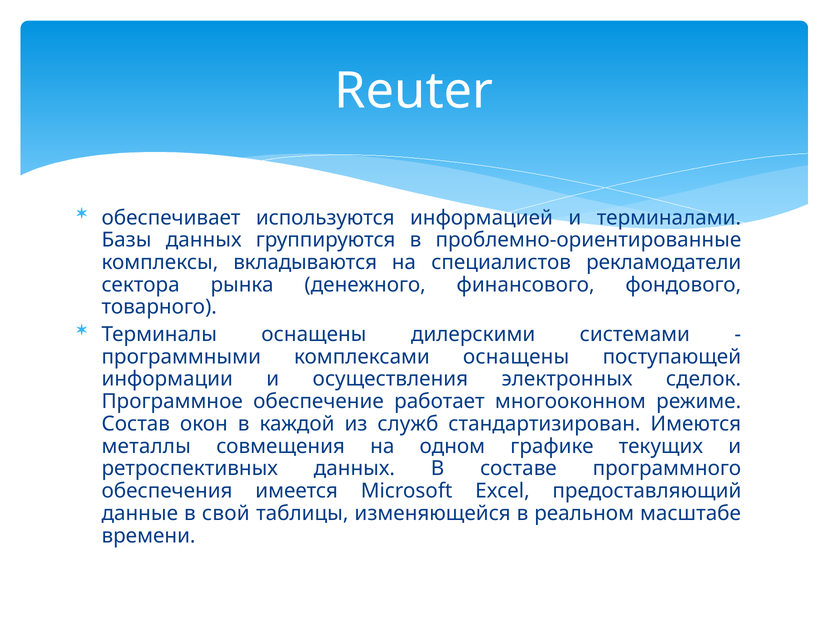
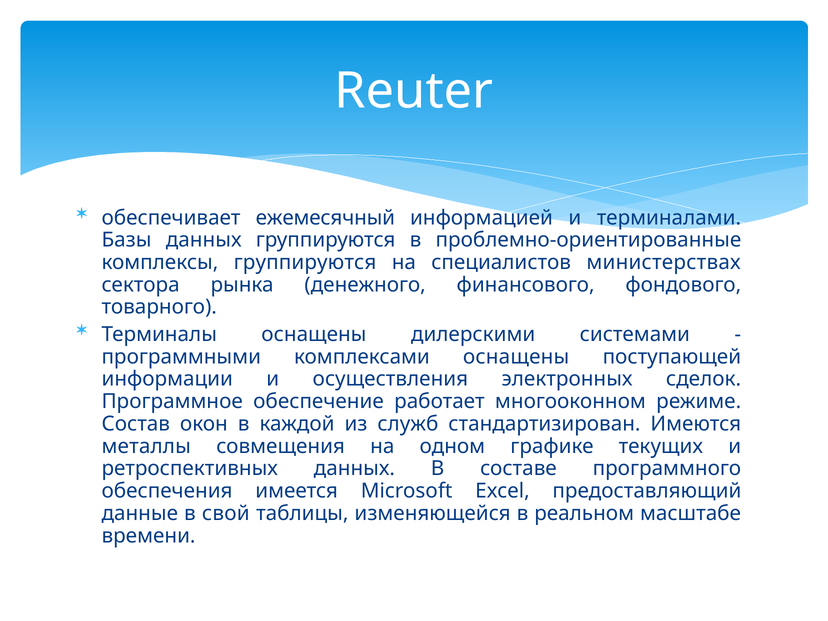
используются: используются -> ежемесячный (325, 218)
комплексы вкладываются: вкладываются -> группируются (305, 262)
рекламодатели: рекламодатели -> министерствах (664, 262)
